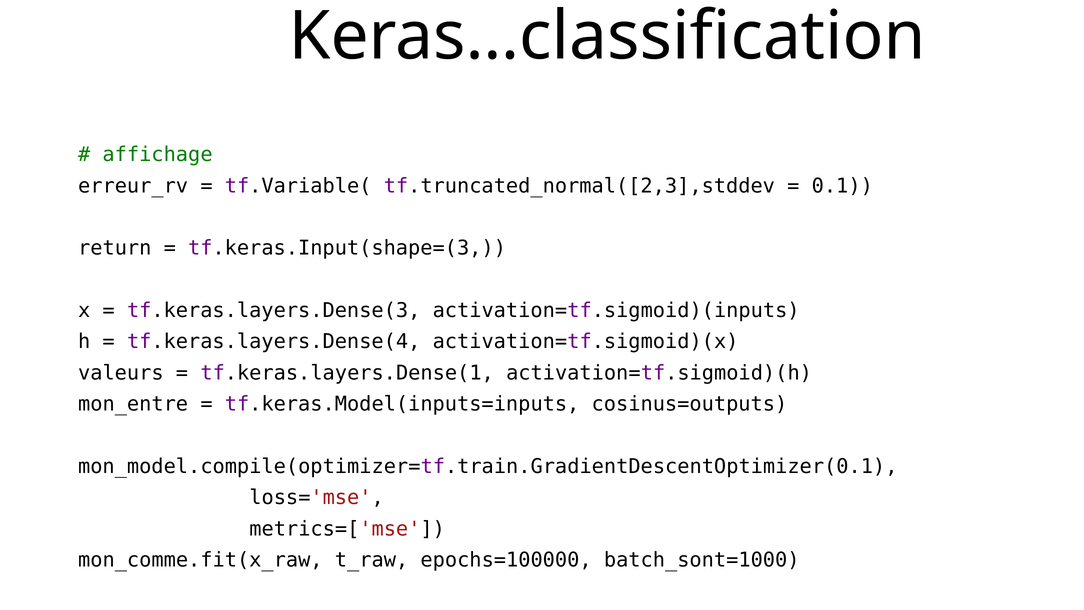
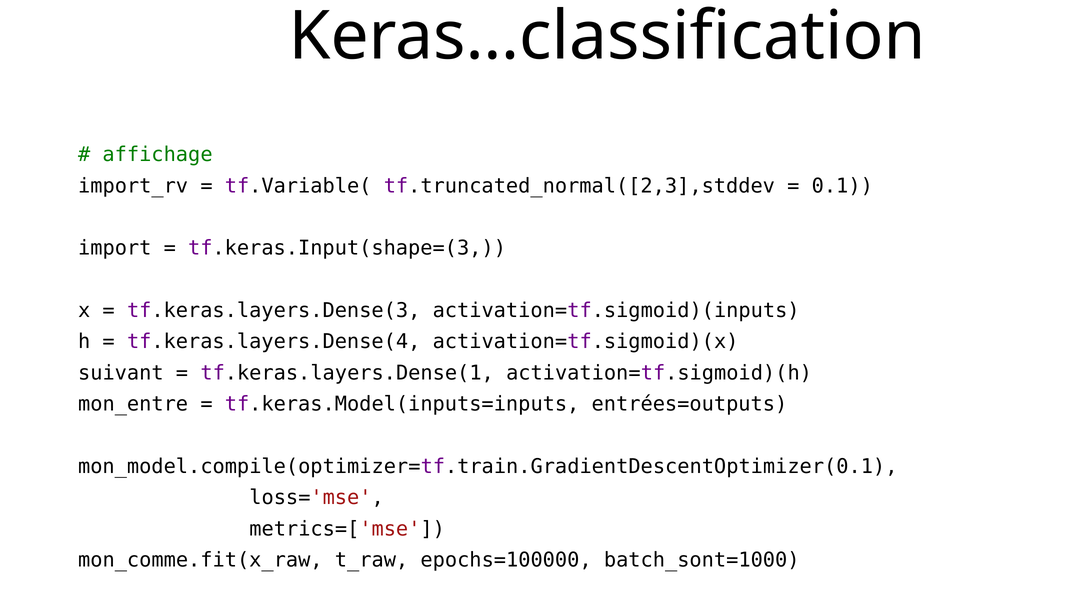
erreur_rv: erreur_rv -> import_rv (133, 186)
return: return -> import (115, 248)
valeurs: valeurs -> suivant (121, 373)
cosinus=outputs: cosinus=outputs -> entrées=outputs (689, 404)
